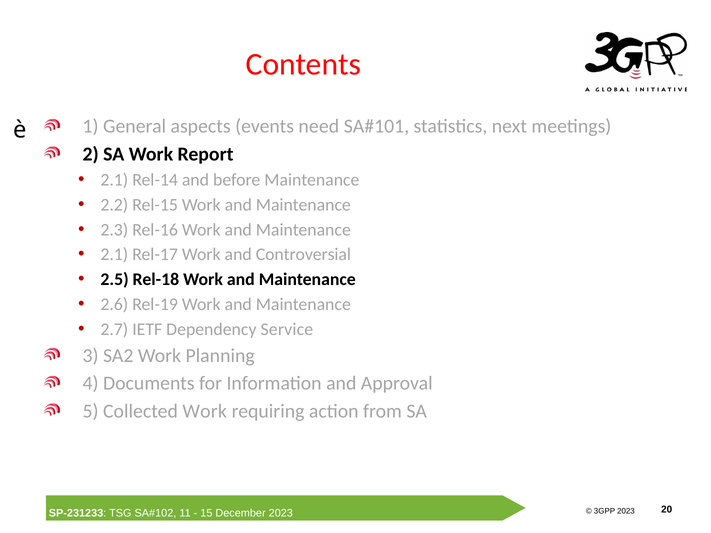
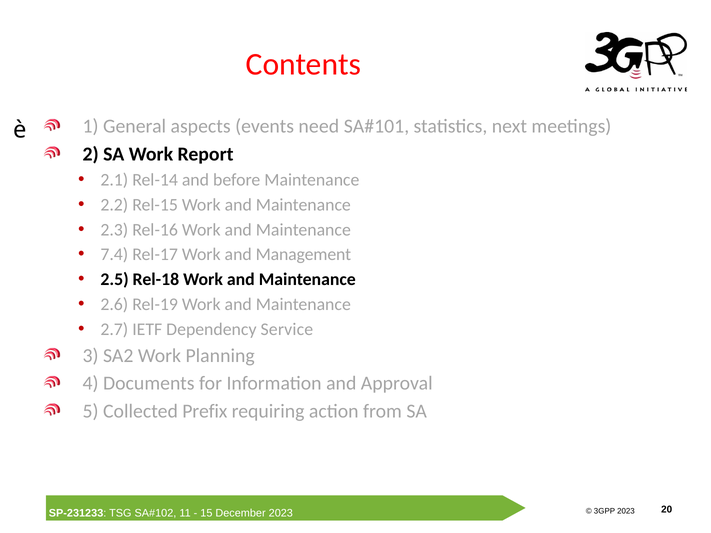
2.1: 2.1 -> 7.4 (114, 255)
Controversial: Controversial -> Management (303, 255)
Collected Work: Work -> Prefix (205, 411)
